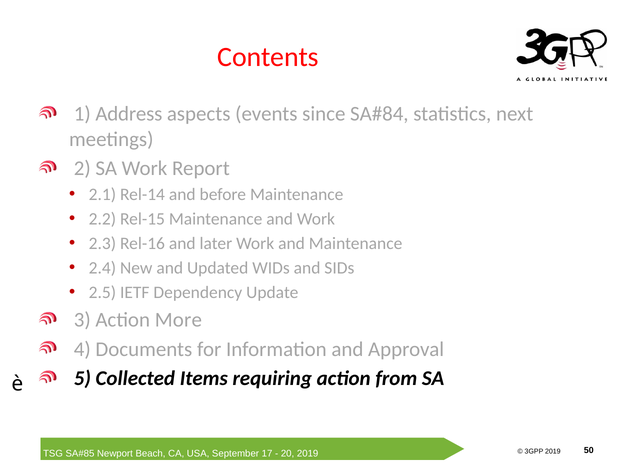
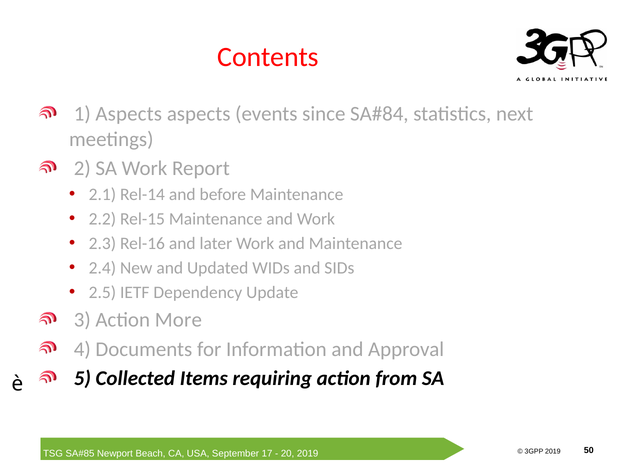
1 Address: Address -> Aspects (129, 114)
